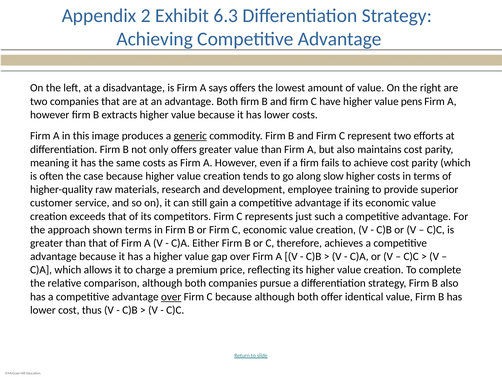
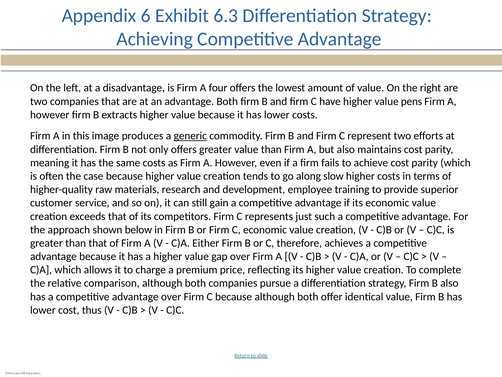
2: 2 -> 6 (146, 16)
says: says -> four (218, 88)
shown terms: terms -> below (138, 229)
over underline: present -> none (171, 296)
